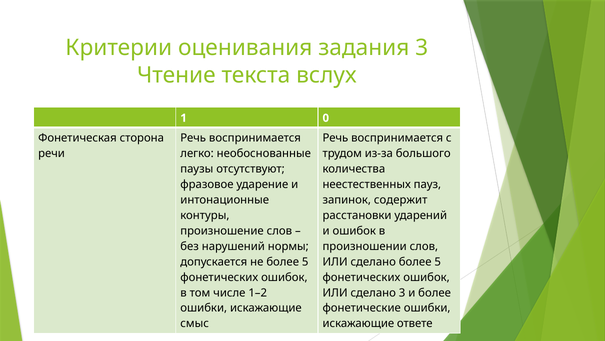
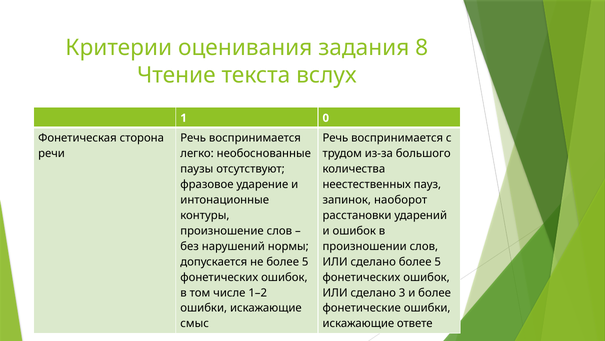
задания 3: 3 -> 8 (422, 48)
содержит: содержит -> наоборот (401, 200)
